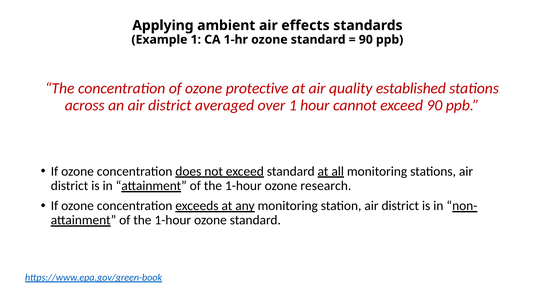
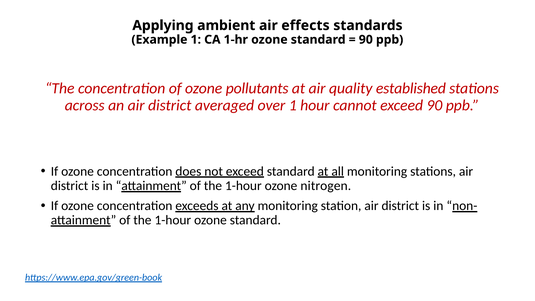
protective: protective -> pollutants (257, 88)
research: research -> nitrogen (326, 186)
